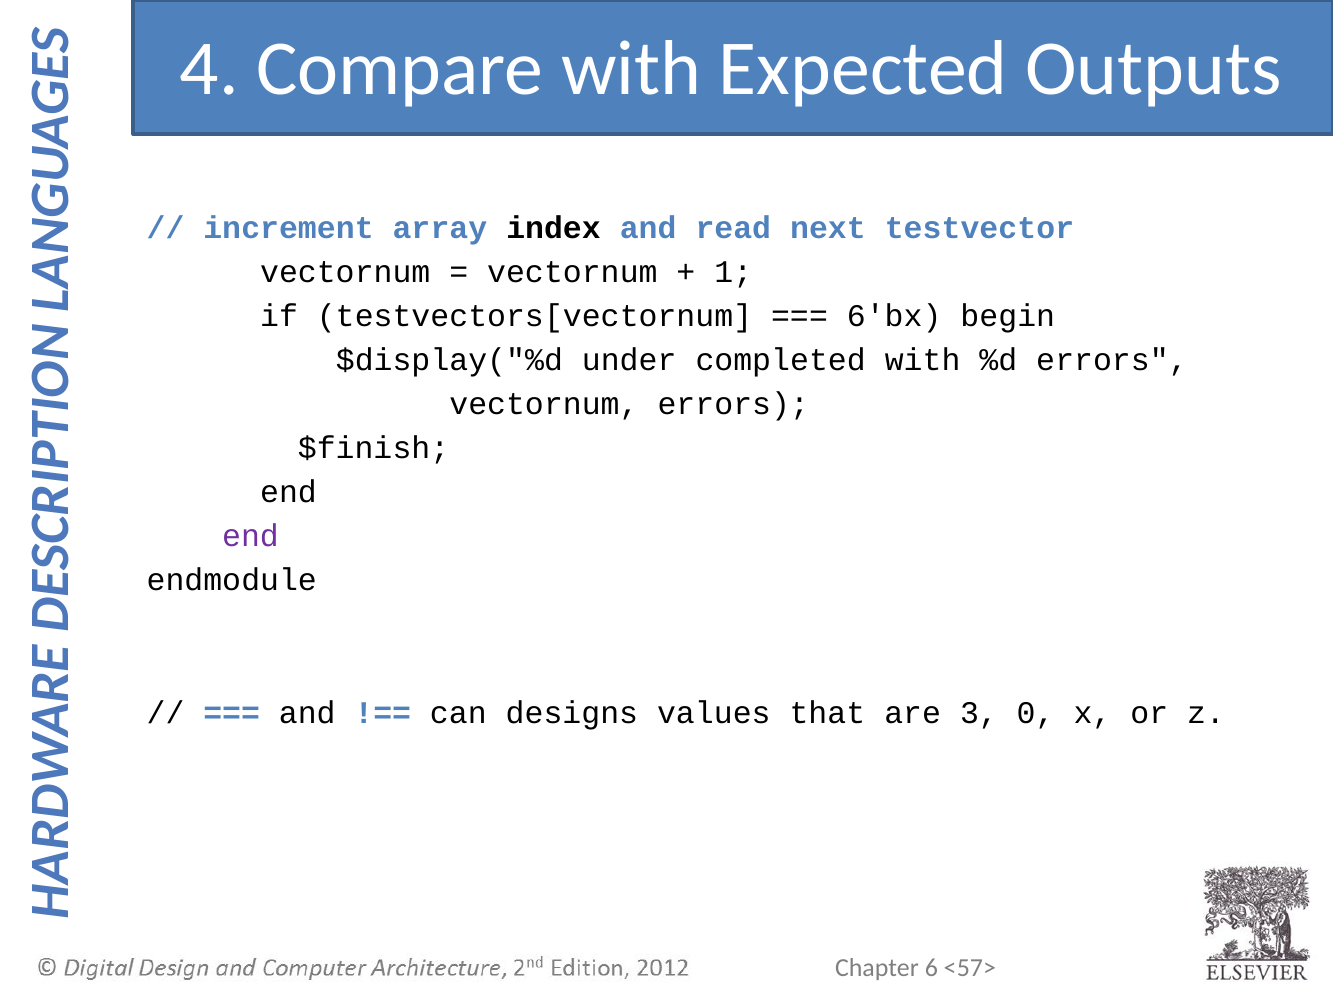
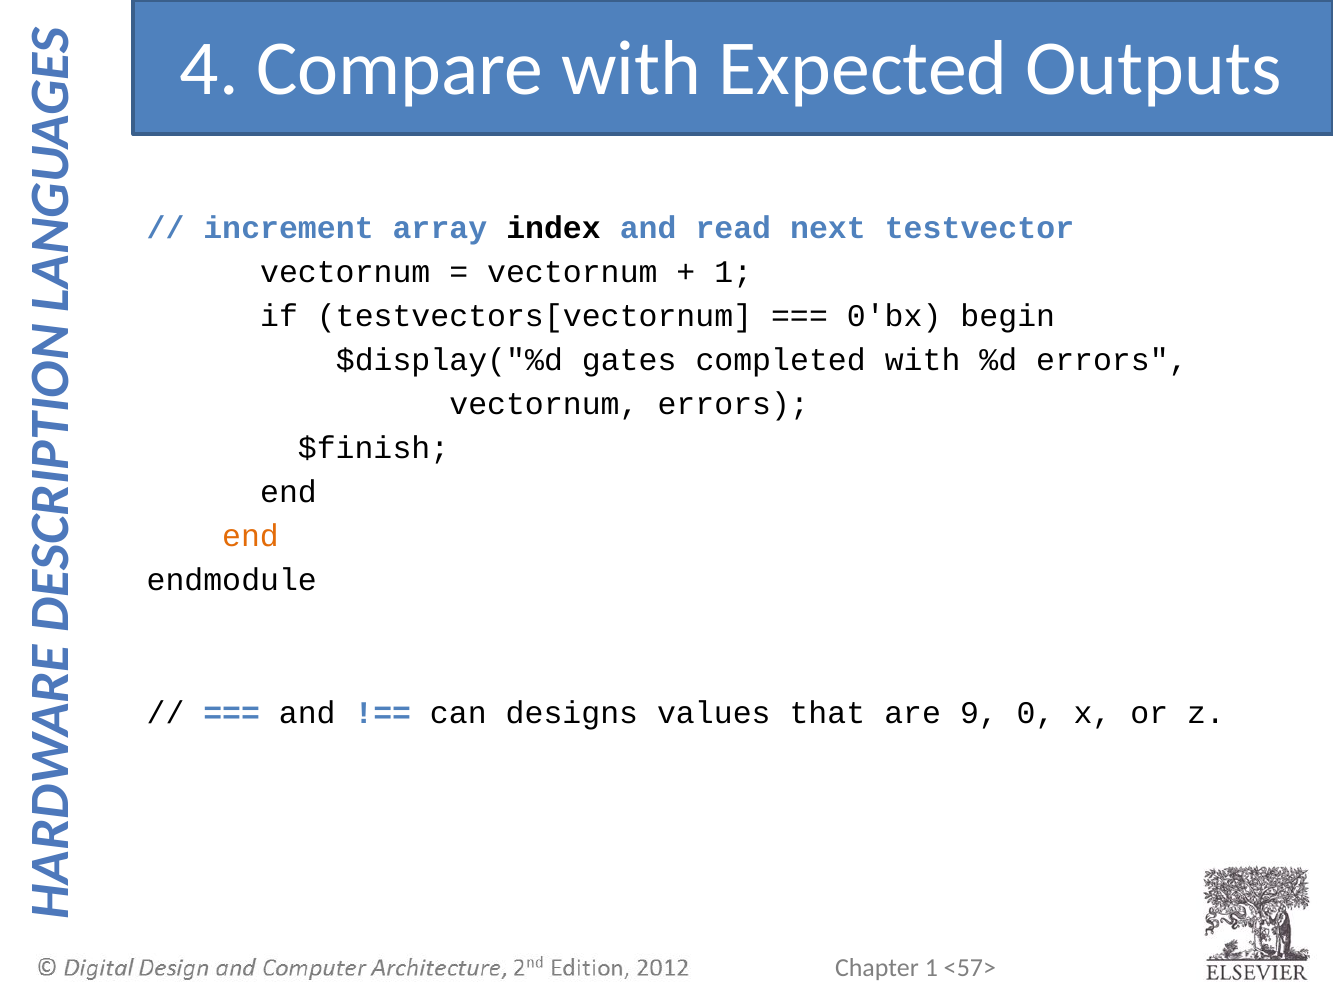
6'bx: 6'bx -> 0'bx (894, 316)
under: under -> gates (629, 360)
end colour: purple -> orange (250, 536)
3: 3 -> 9 (979, 713)
6: 6 -> 1 (931, 968)
